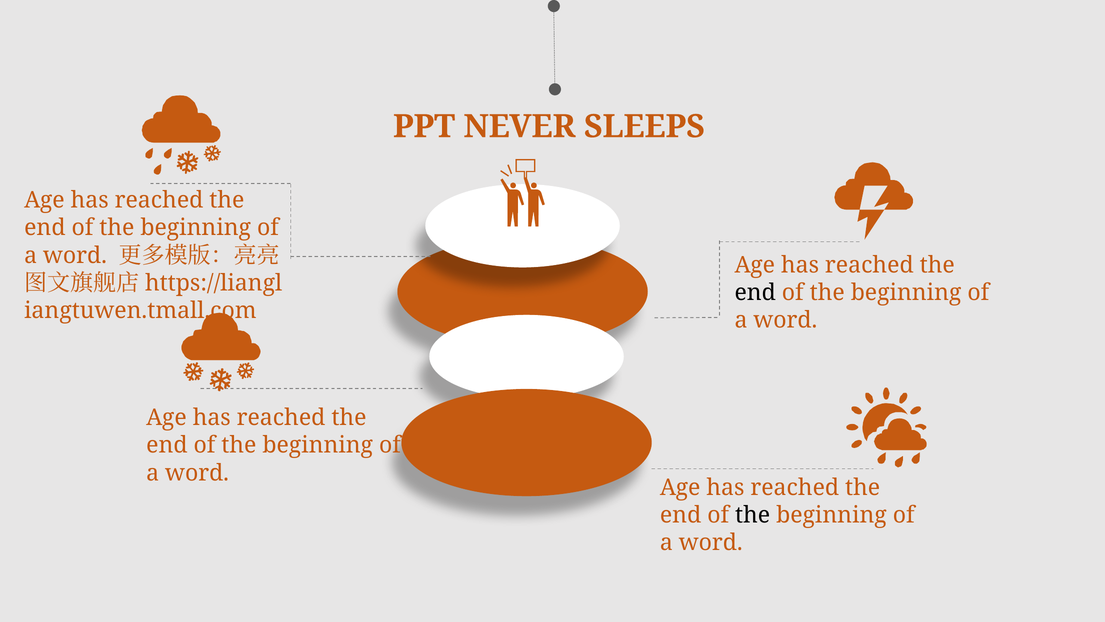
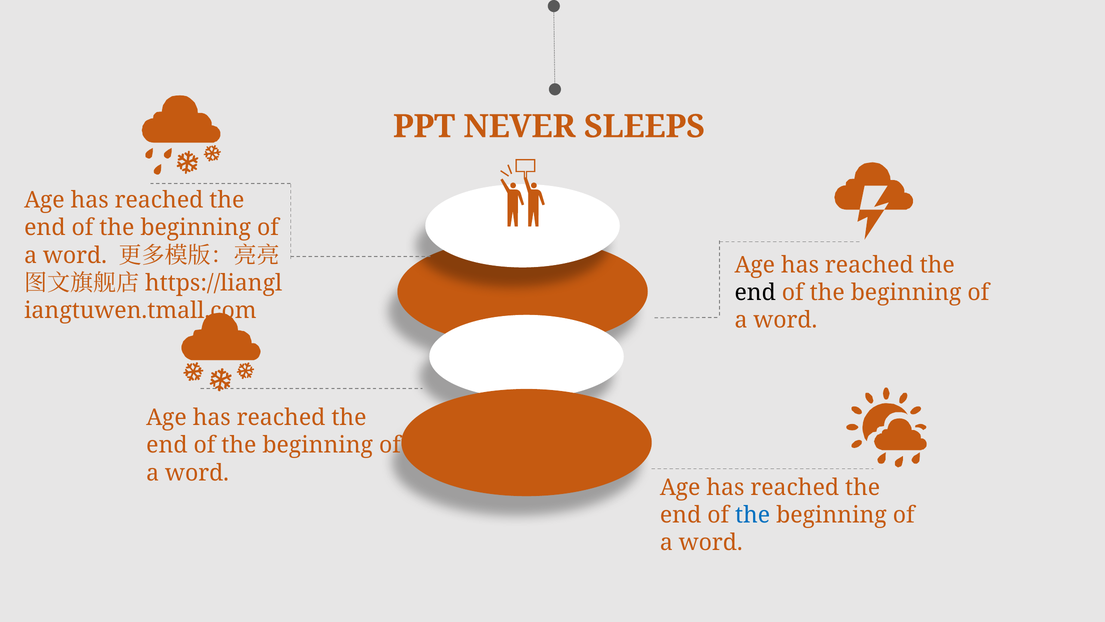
the colour: black -> blue (753, 515)
